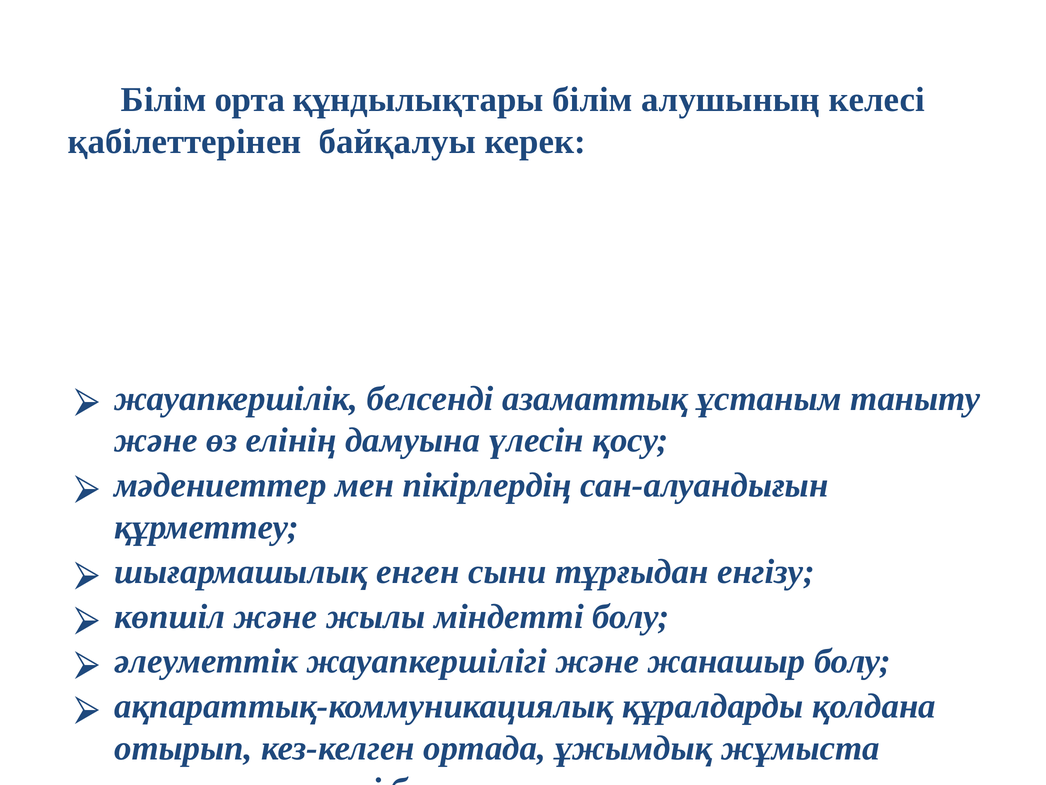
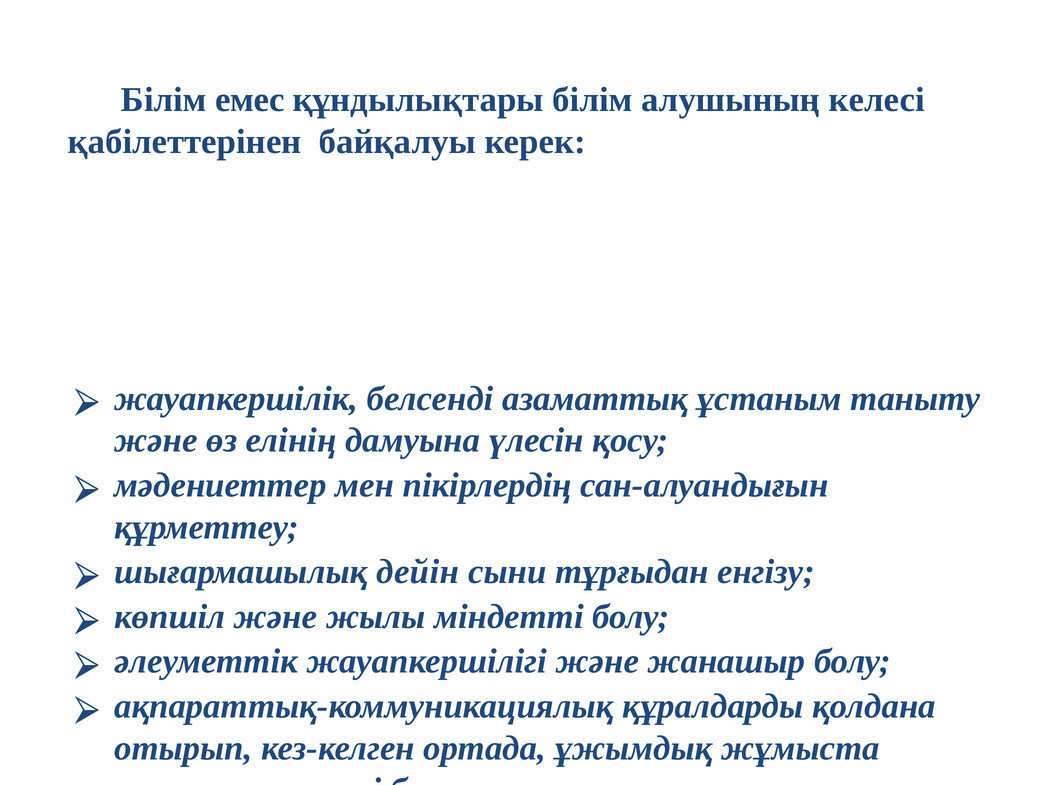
орта: орта -> емес (250, 100)
енген: енген -> дейін (418, 572)
